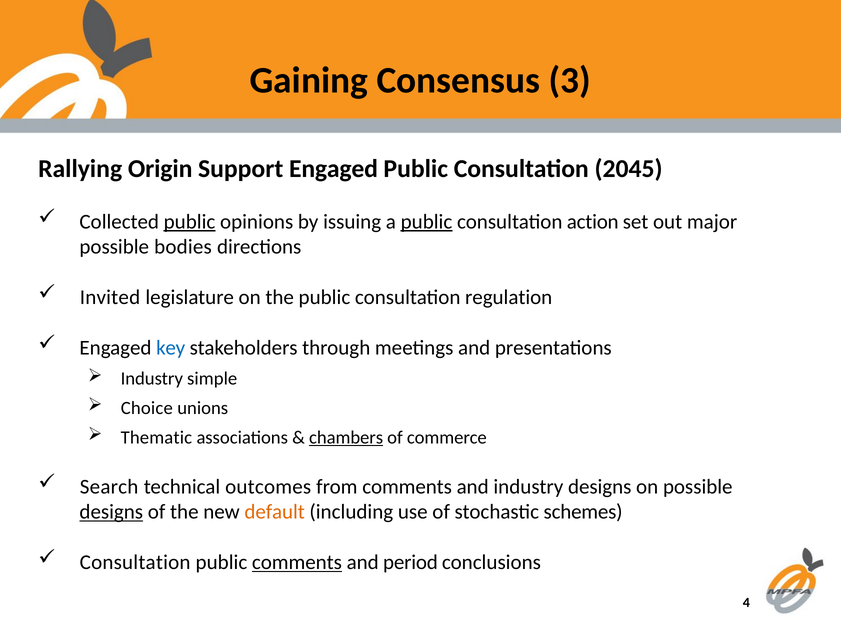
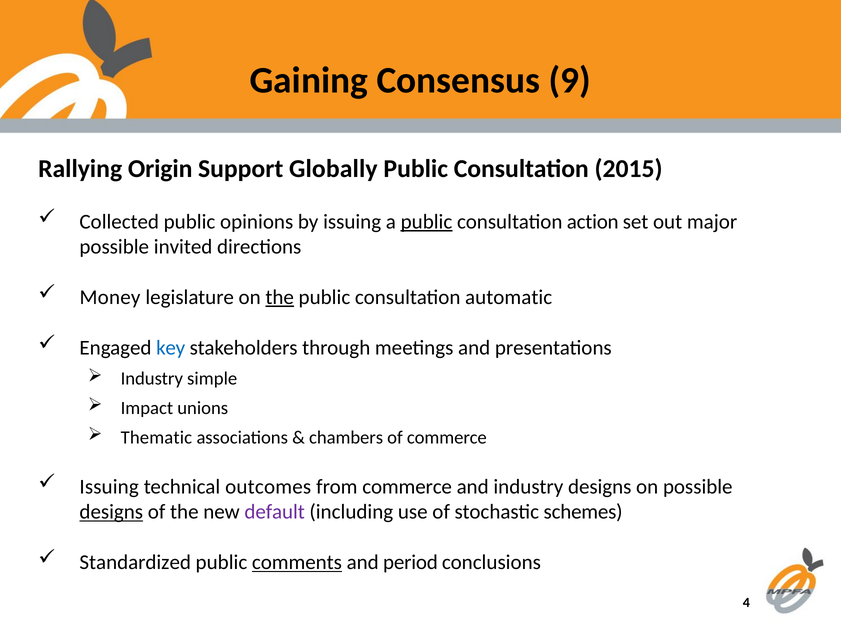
3: 3 -> 9 (570, 80)
Support Engaged: Engaged -> Globally (333, 169)
2045: 2045 -> 2015 (629, 169)
public underline: present -> none (190, 222)
bodies: bodies -> invited (183, 247)
Invited: Invited -> Money (110, 297)
the underline: none -> present (280, 297)
regulation: regulation -> automatic (509, 297)
Choice: Choice -> Impact (147, 408)
chambers underline: present -> none (346, 437)
Search: Search -> Issuing (109, 486)
from comments: comments -> commerce (407, 486)
default colour: orange -> purple (275, 512)
Consultation: Consultation -> Standardized (135, 562)
